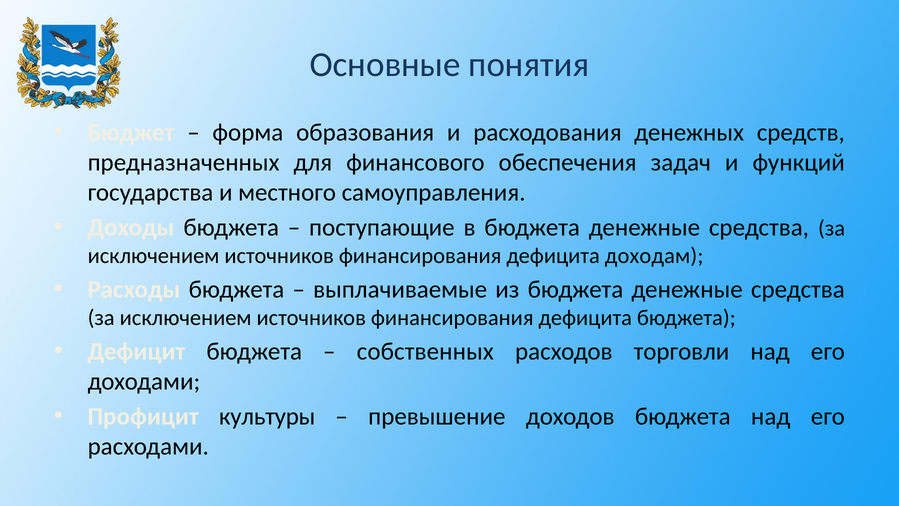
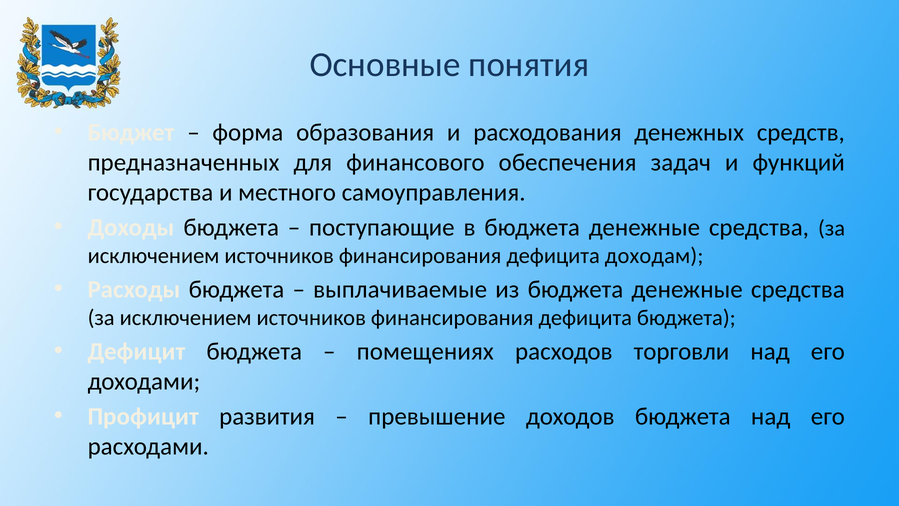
собственных: собственных -> помещениях (425, 351)
культуры: культуры -> развития (267, 416)
